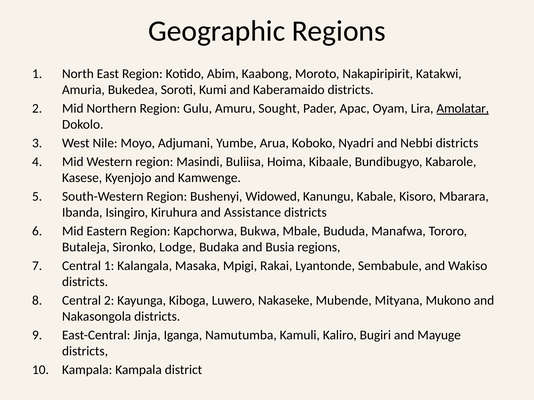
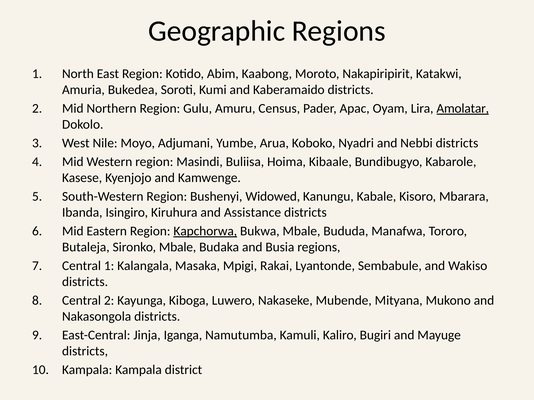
Sought: Sought -> Census (279, 109)
Kapchorwa underline: none -> present (205, 231)
Sironko Lodge: Lodge -> Mbale (178, 247)
